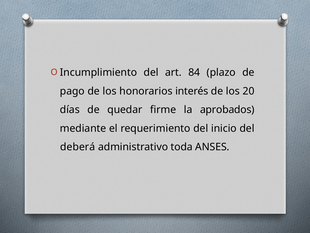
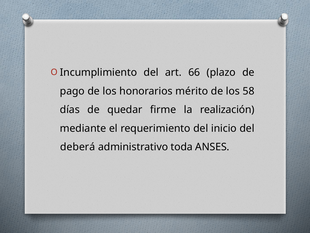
84: 84 -> 66 (194, 72)
interés: interés -> mérito (192, 91)
20: 20 -> 58 (249, 91)
aprobados: aprobados -> realización (227, 110)
